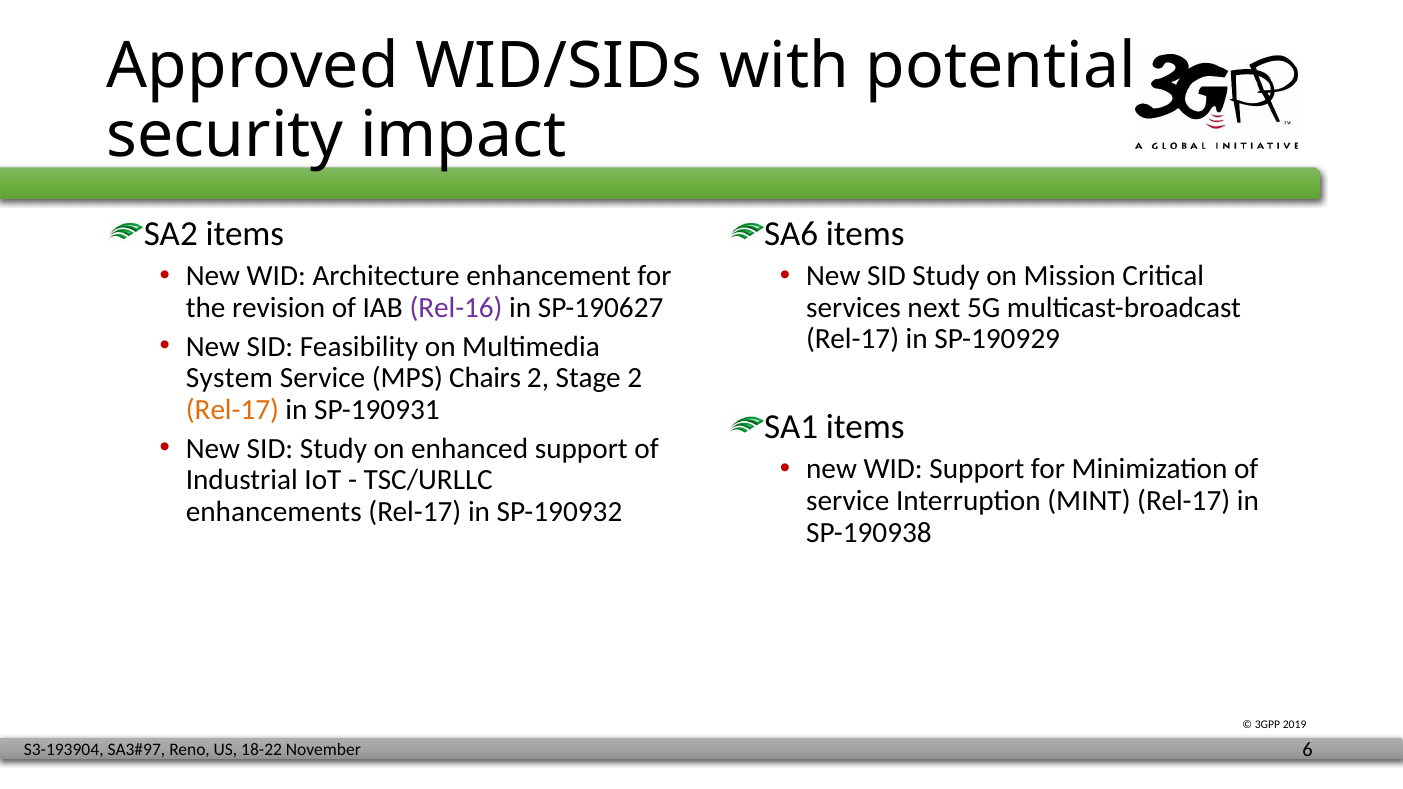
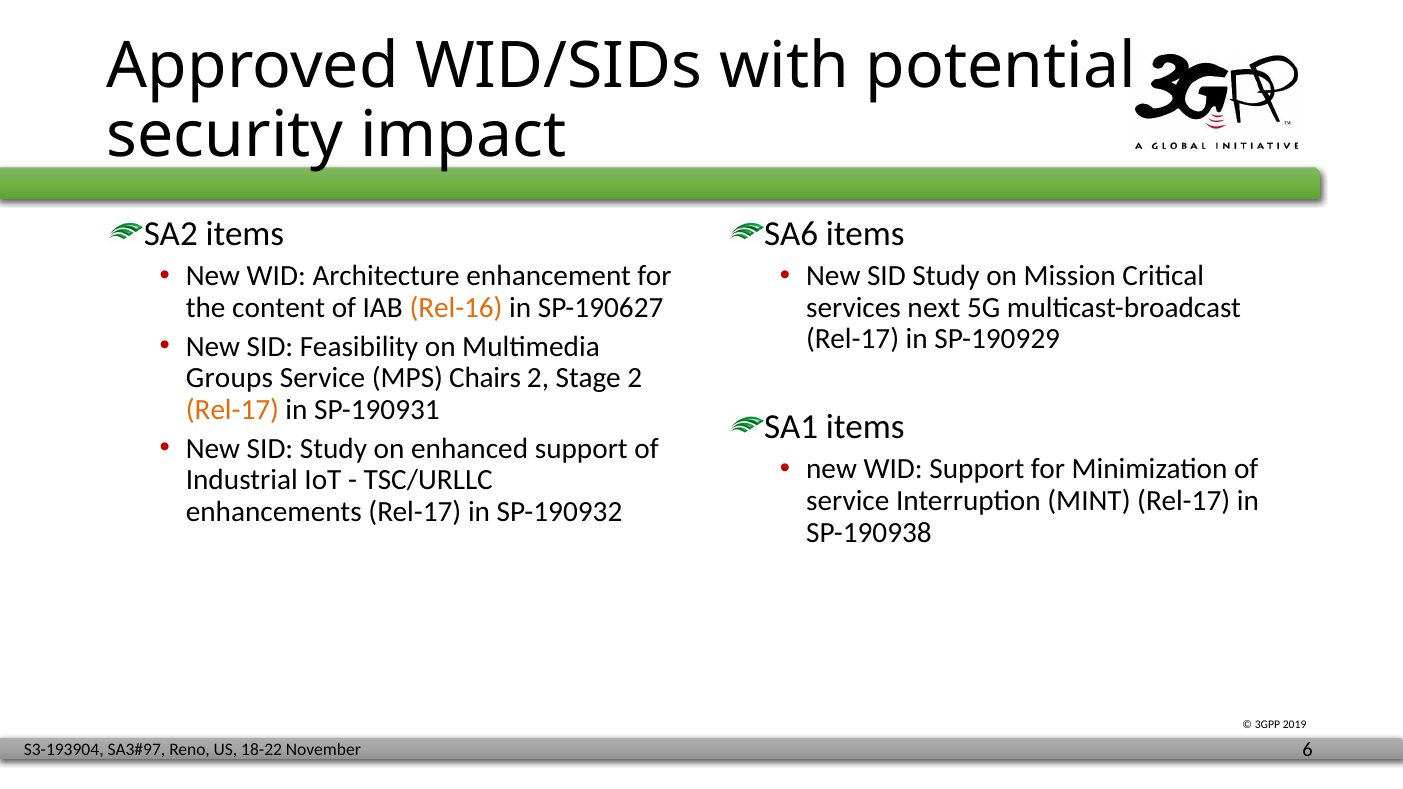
revision: revision -> content (279, 308)
Rel-16 colour: purple -> orange (456, 308)
System: System -> Groups (229, 378)
